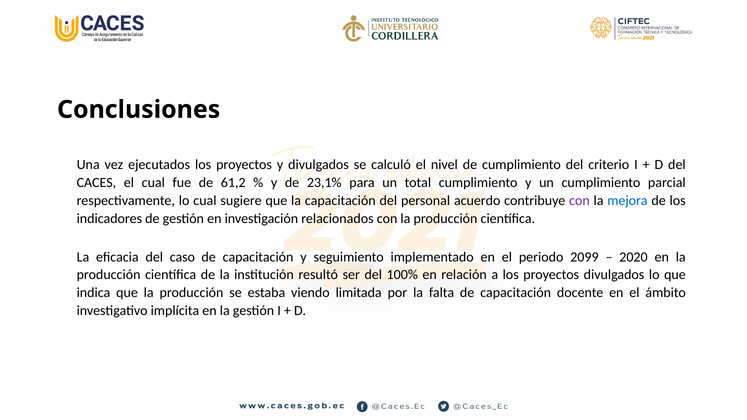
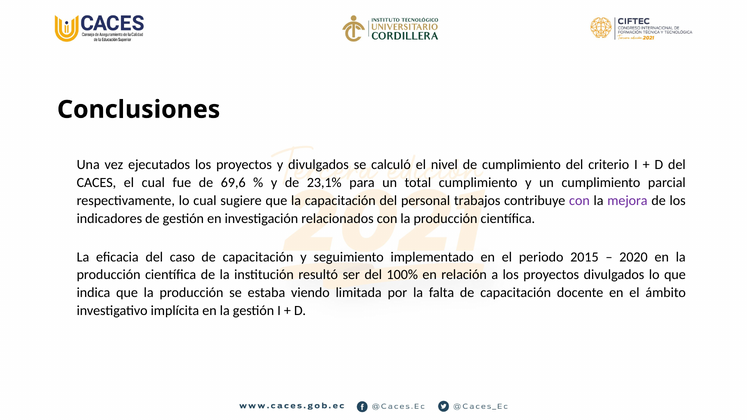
61,2: 61,2 -> 69,6 (233, 183)
acuerdo: acuerdo -> trabajos (477, 201)
mejora colour: blue -> purple (627, 201)
2099: 2099 -> 2015 (584, 257)
